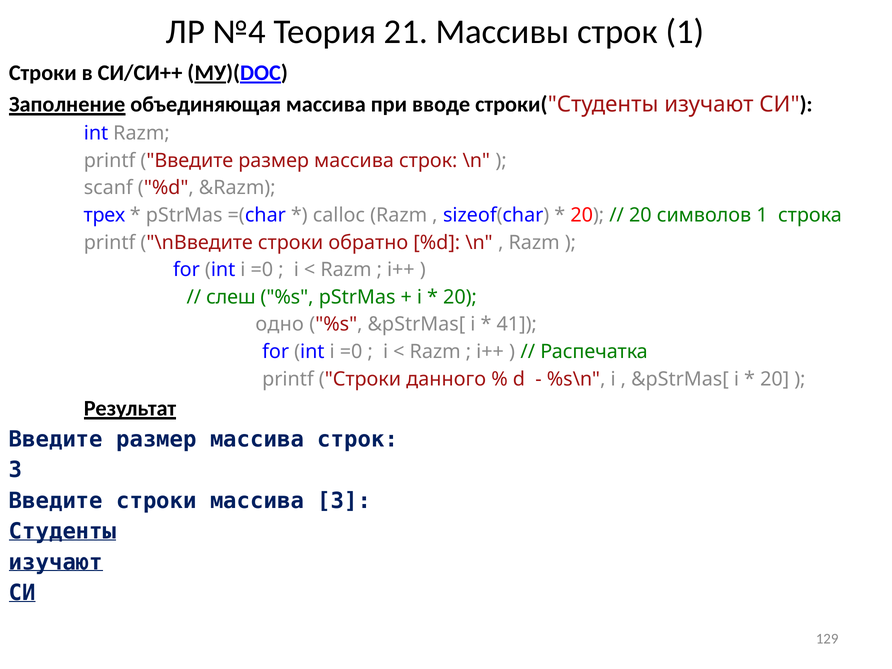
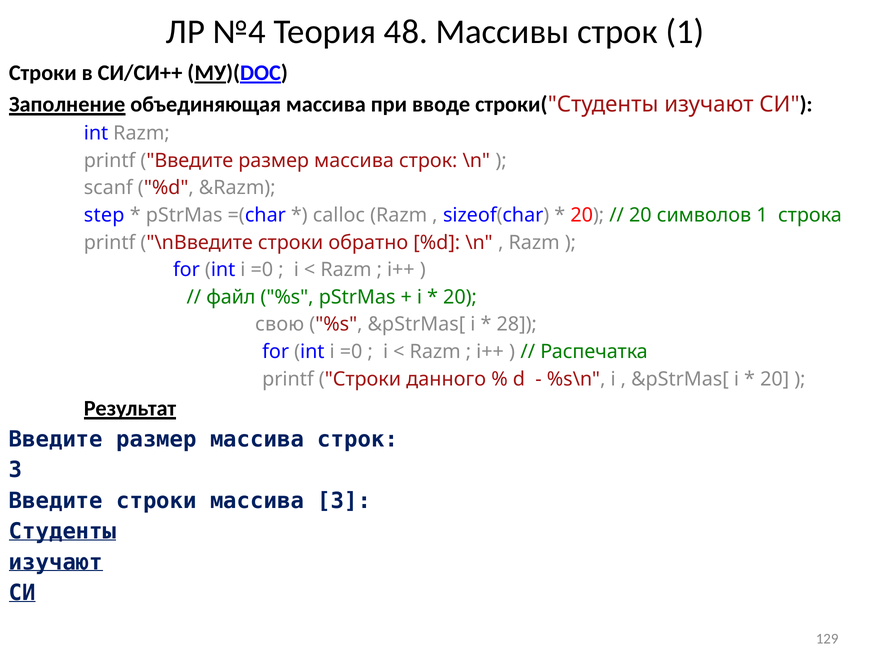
21: 21 -> 48 (406, 32)
трех: трех -> step (104, 215)
слеш: слеш -> файл (231, 297)
одно: одно -> свою (280, 324)
41: 41 -> 28 (517, 324)
